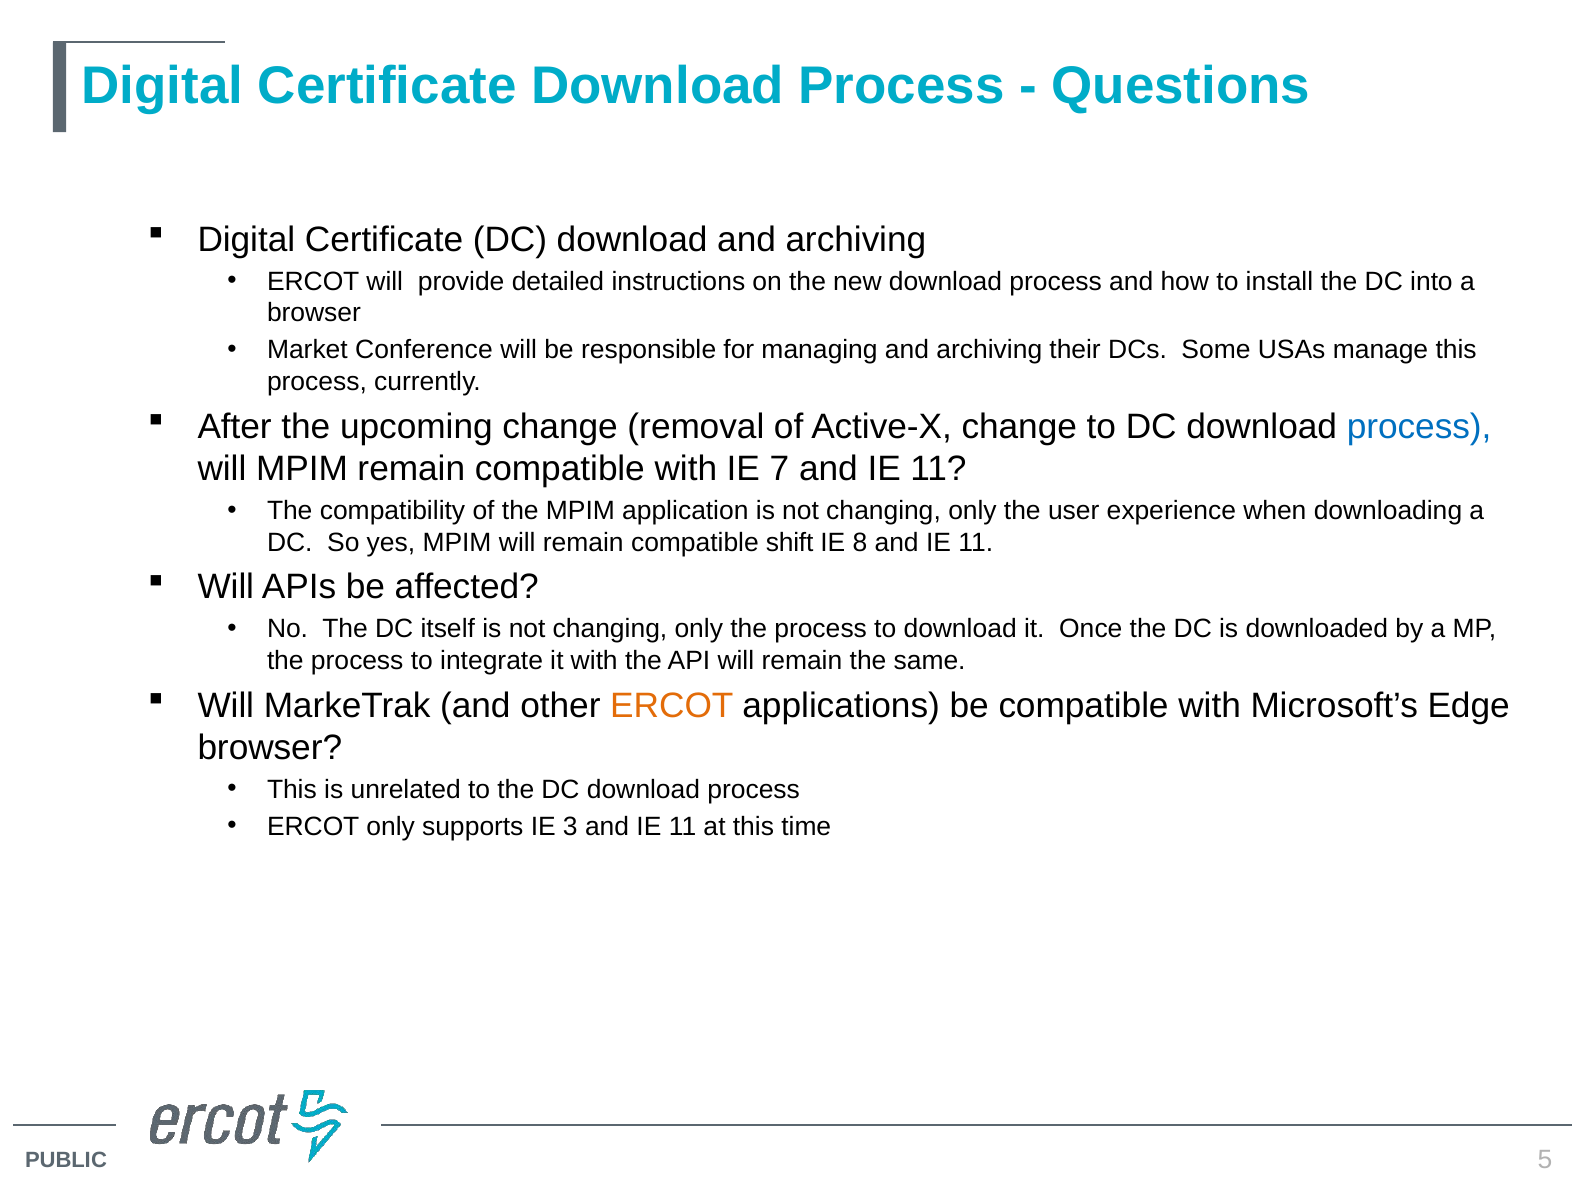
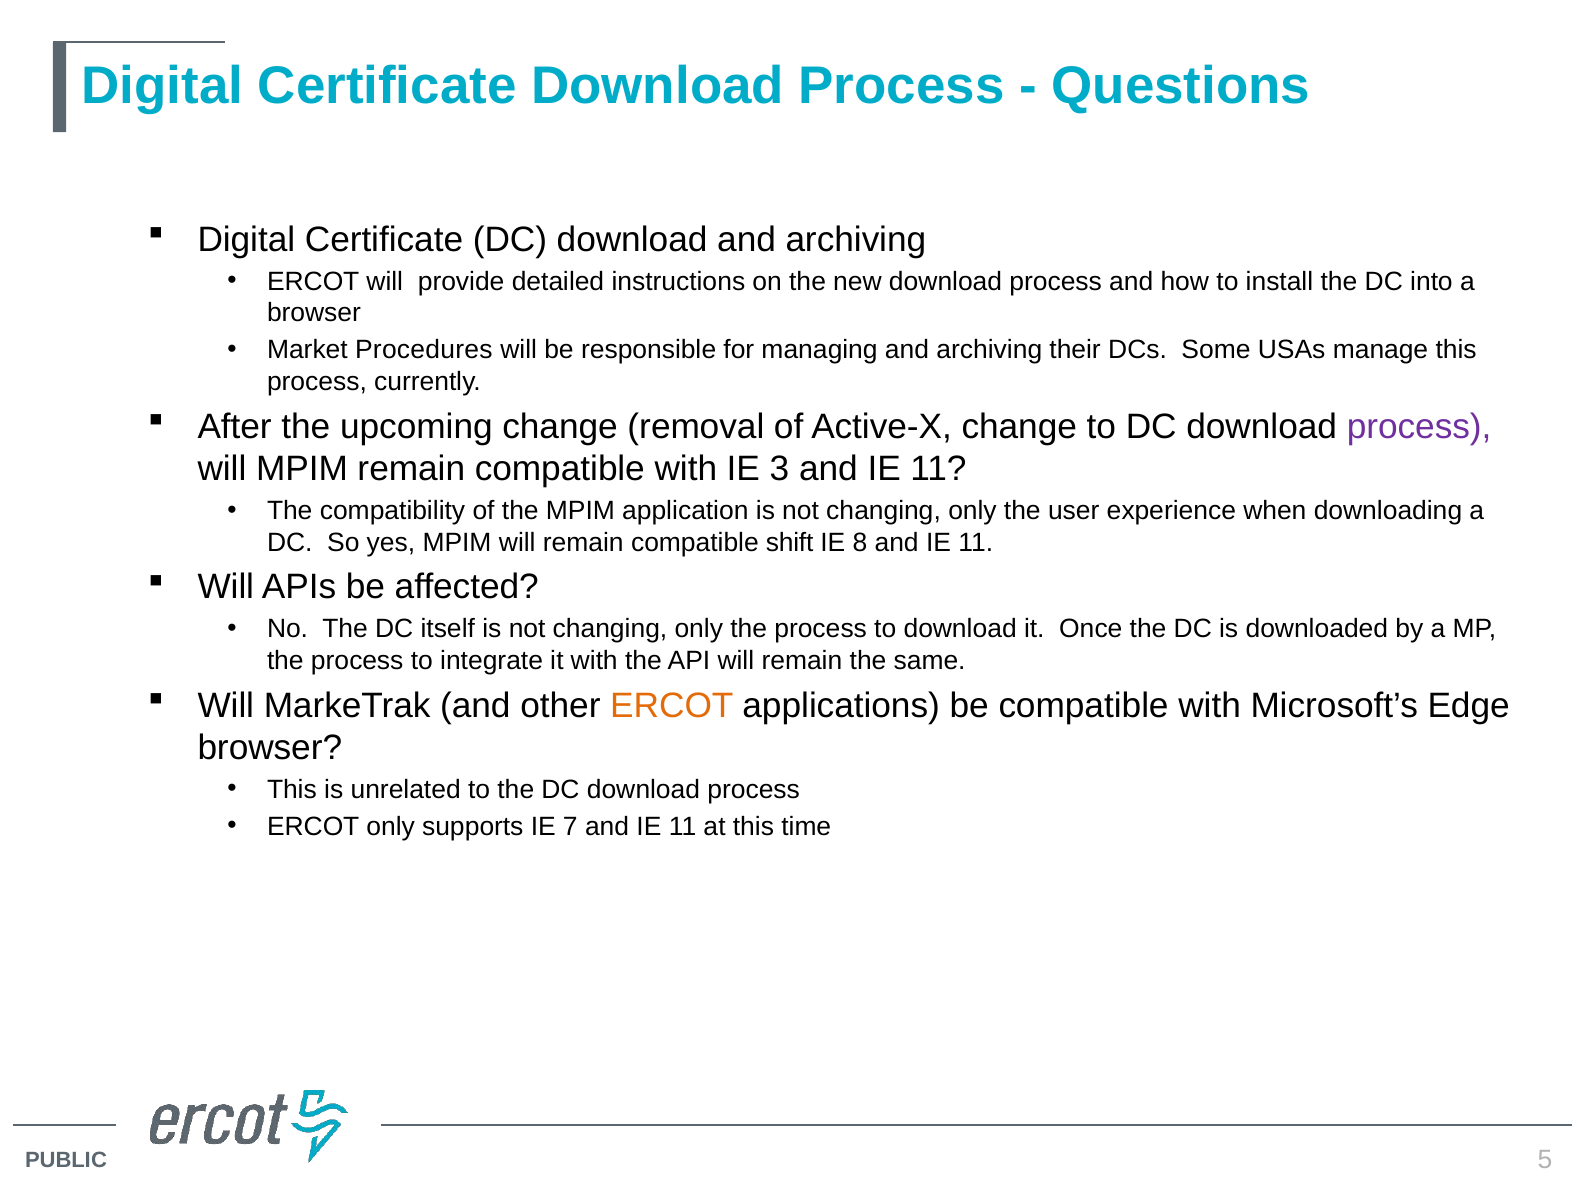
Conference: Conference -> Procedures (424, 350)
process colour: blue -> purple (1419, 427)
7: 7 -> 3 (779, 469)
3: 3 -> 7 (570, 827)
